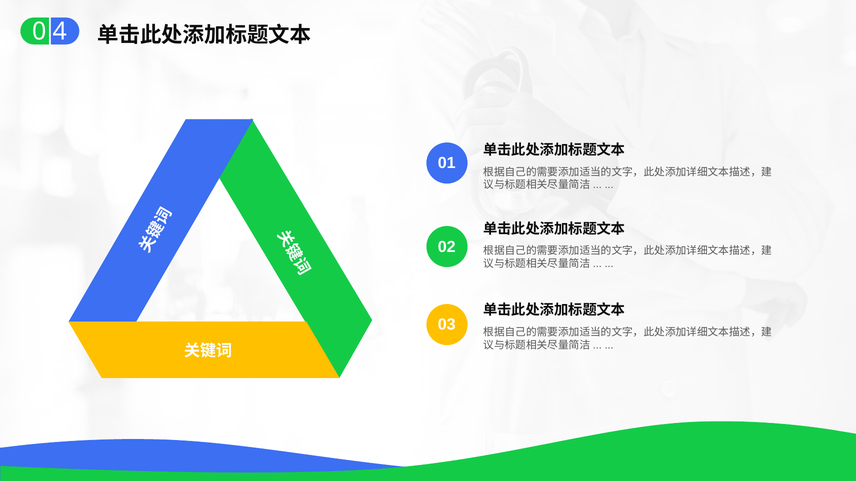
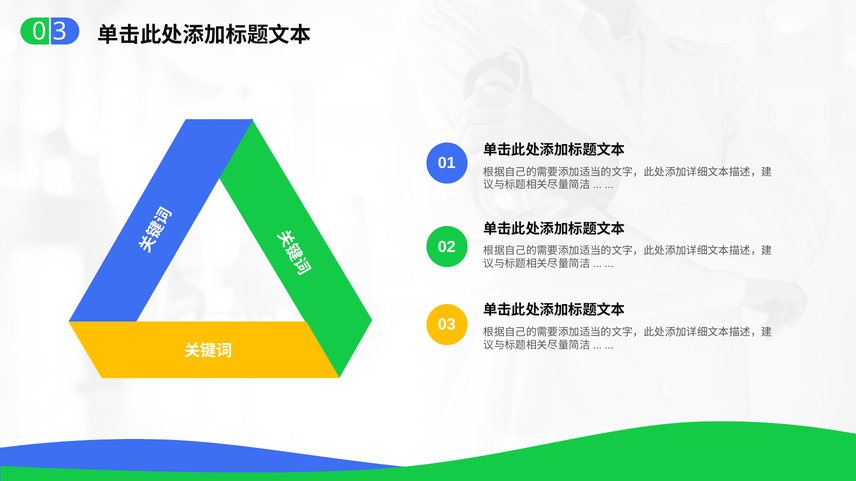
4: 4 -> 3 (60, 32)
